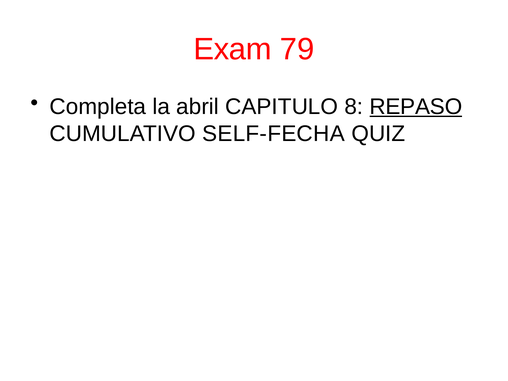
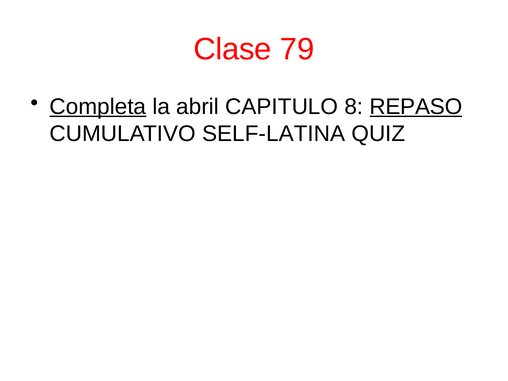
Exam: Exam -> Clase (233, 49)
Completa underline: none -> present (98, 107)
SELF-FECHA: SELF-FECHA -> SELF-LATINA (274, 134)
